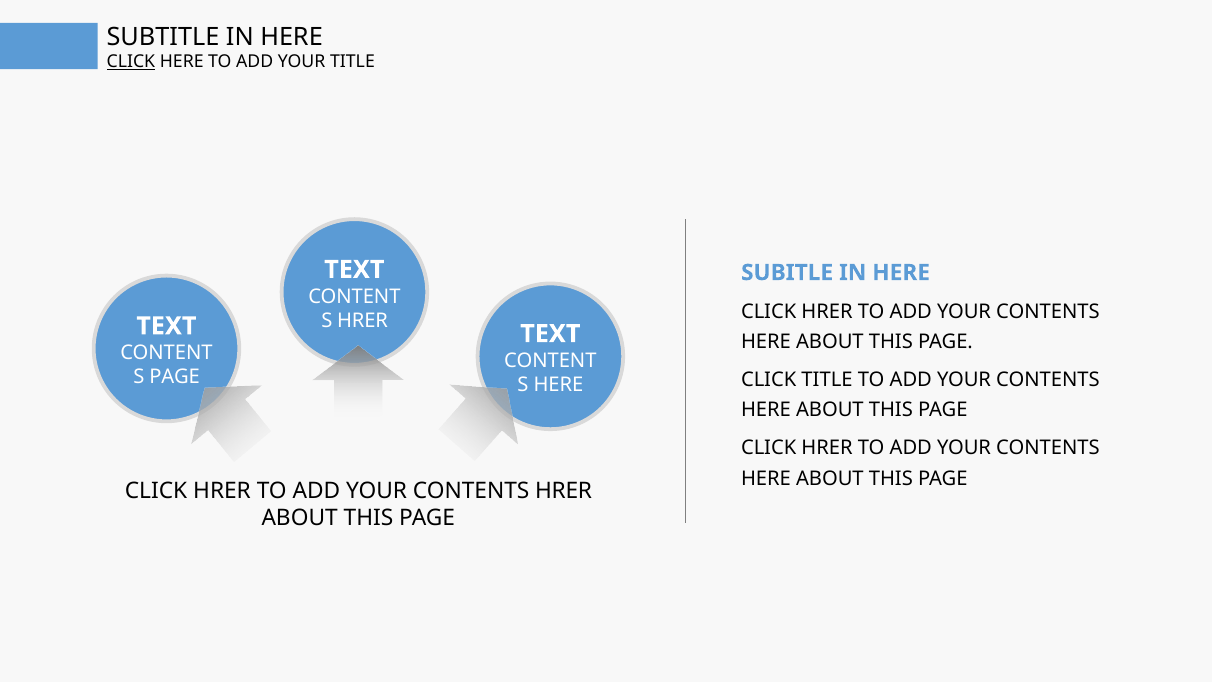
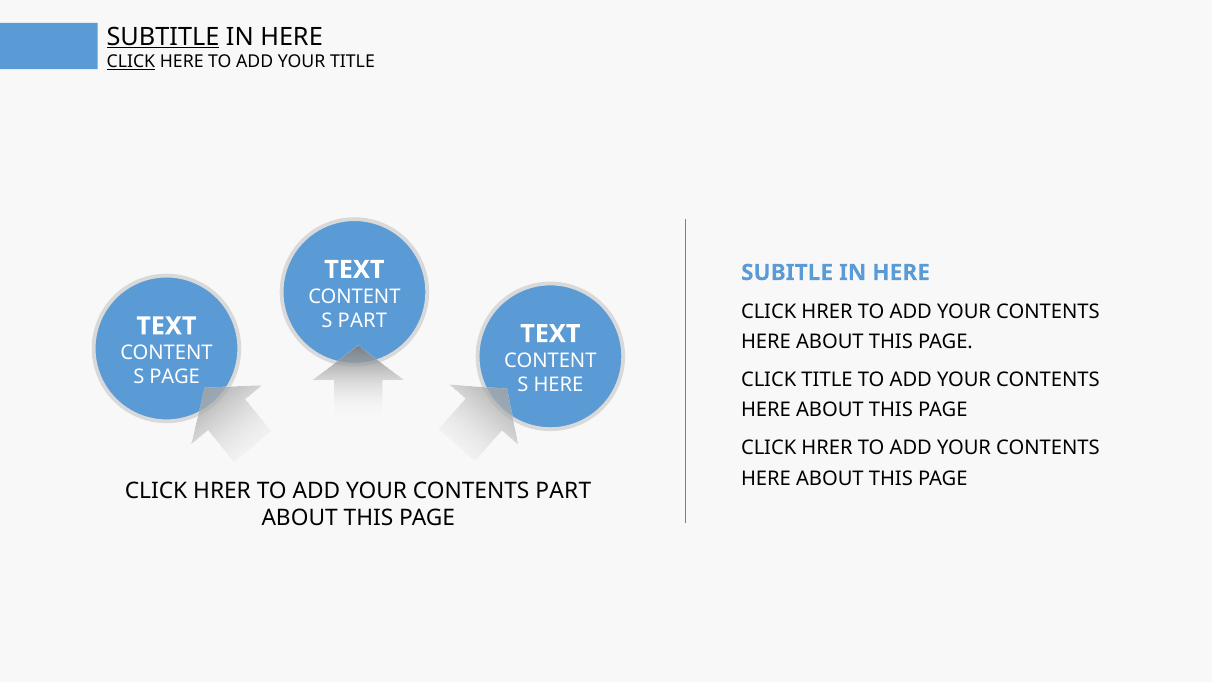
SUBTITLE underline: none -> present (163, 37)
HRER: HRER -> PART (362, 321)
CONTENTS HRER: HRER -> PART (563, 491)
